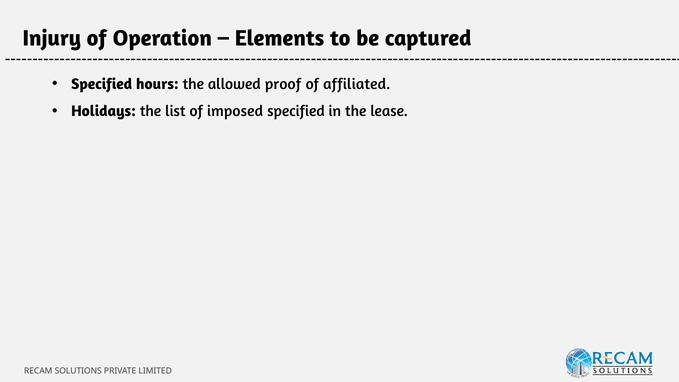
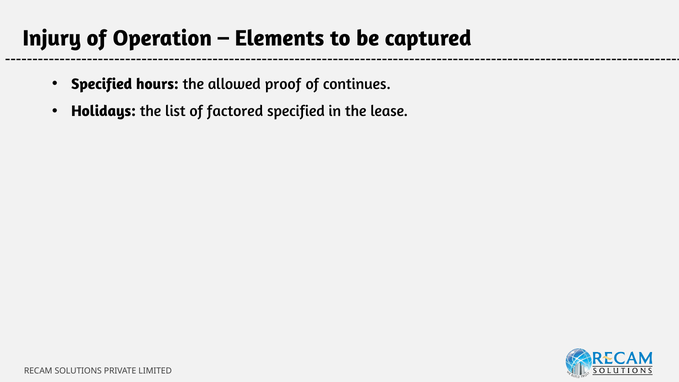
affiliated: affiliated -> continues (357, 84)
imposed: imposed -> factored (235, 111)
